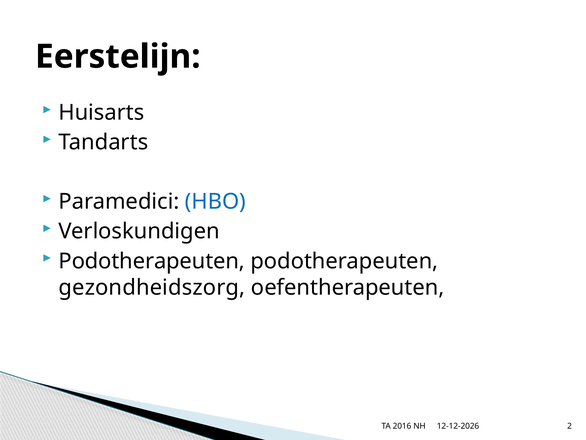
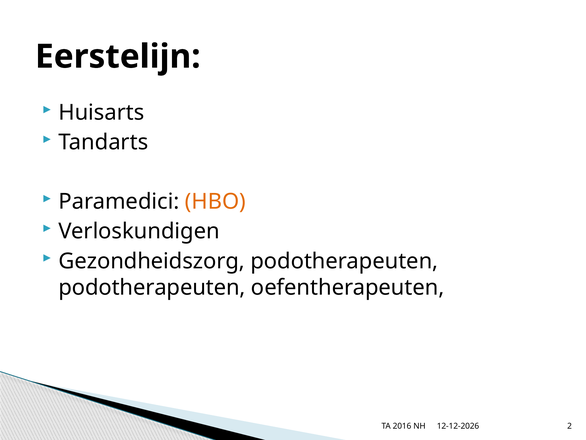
HBO colour: blue -> orange (215, 201)
Podotherapeuten: Podotherapeuten -> Gezondheidszorg (152, 261)
gezondheidszorg: gezondheidszorg -> podotherapeuten (152, 287)
